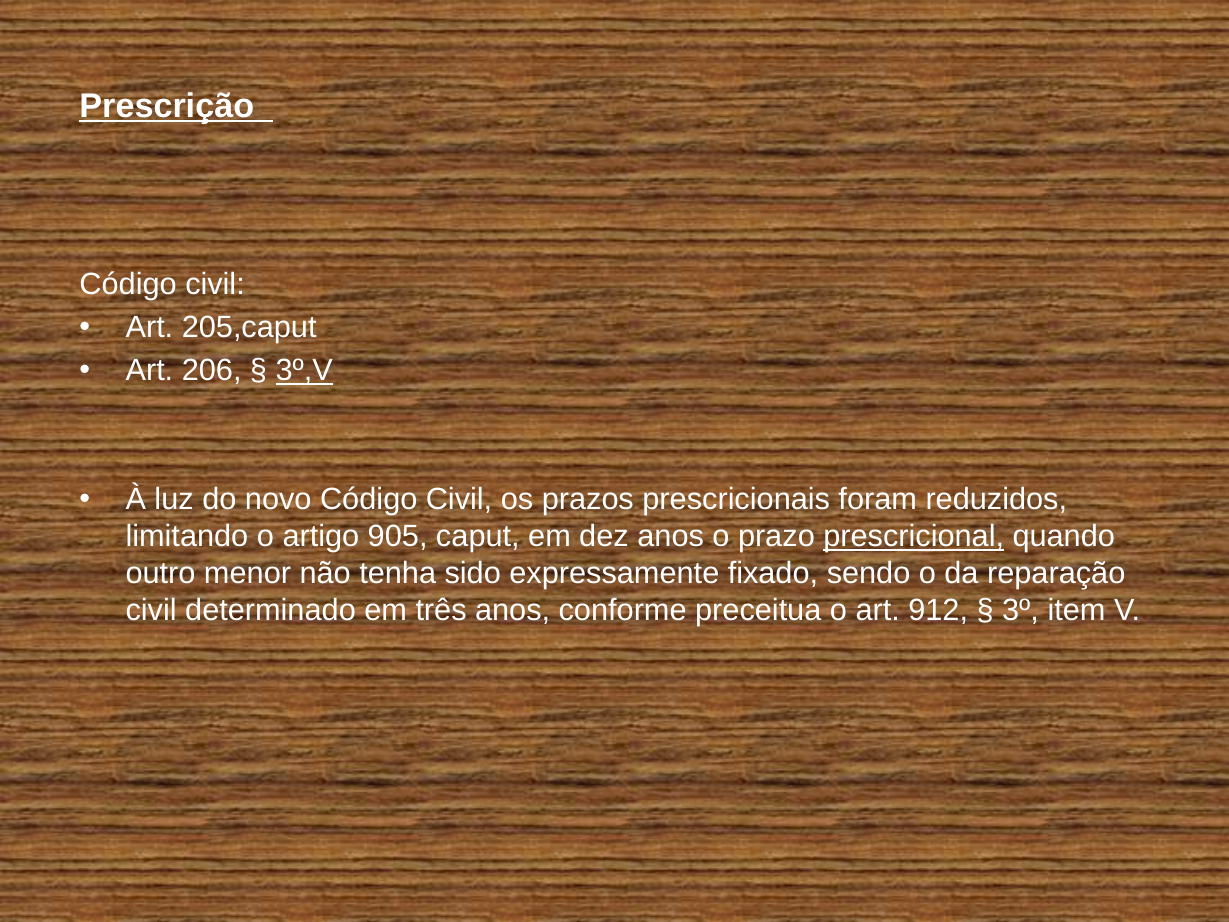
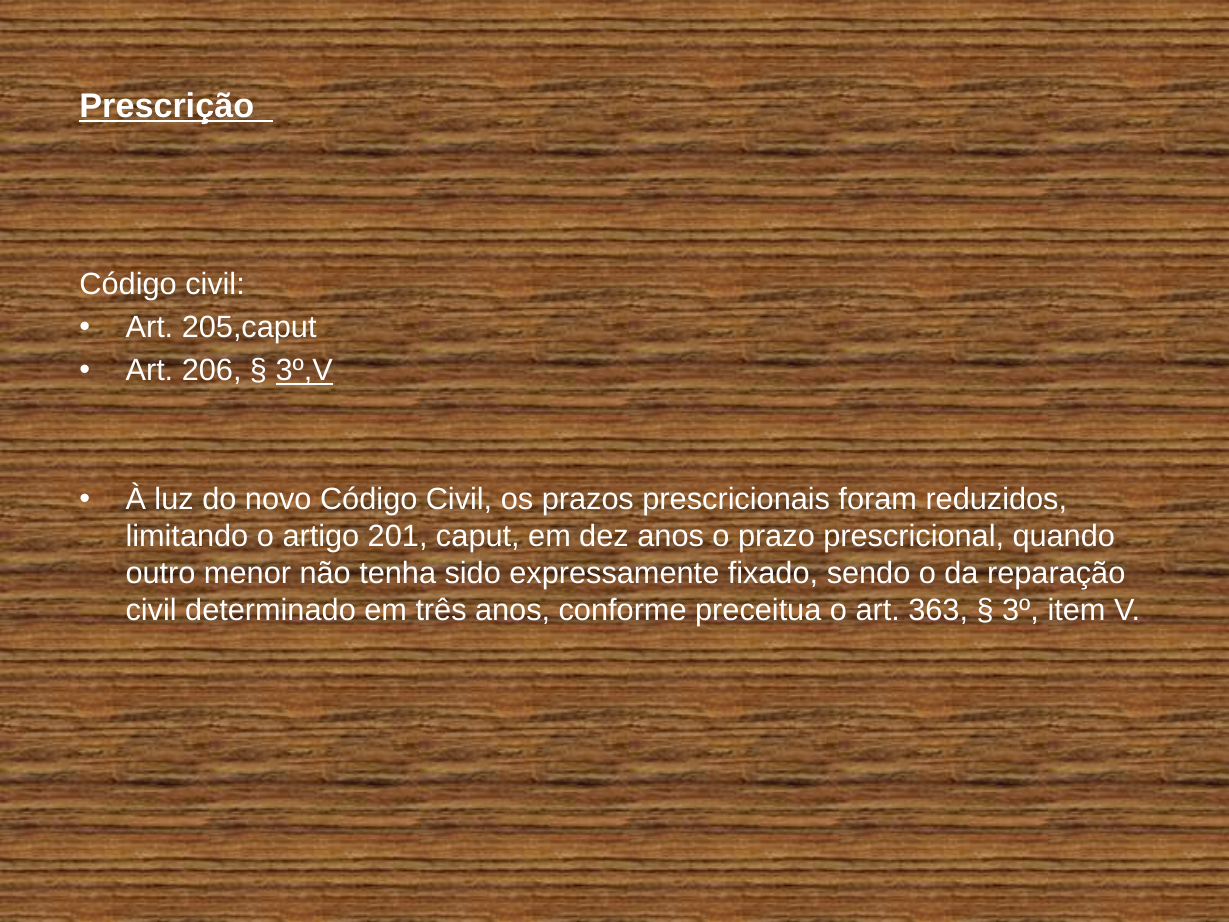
905: 905 -> 201 (398, 536)
prescricional underline: present -> none (914, 536)
912: 912 -> 363 (938, 610)
